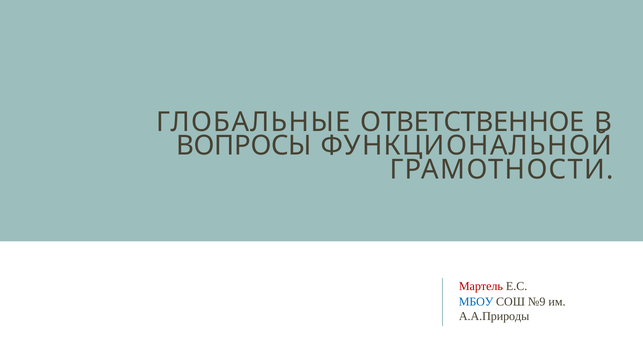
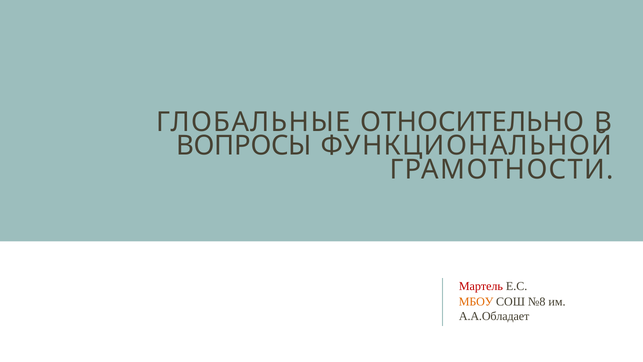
ОТВЕТСТВЕННОЕ: ОТВЕТСТВЕННОЕ -> ОТНОСИТЕЛЬНО (472, 122)
МБОУ colour: blue -> orange (476, 302)
№9: №9 -> №8 (537, 302)
А.А.Природы: А.А.Природы -> А.А.Обладает (494, 316)
